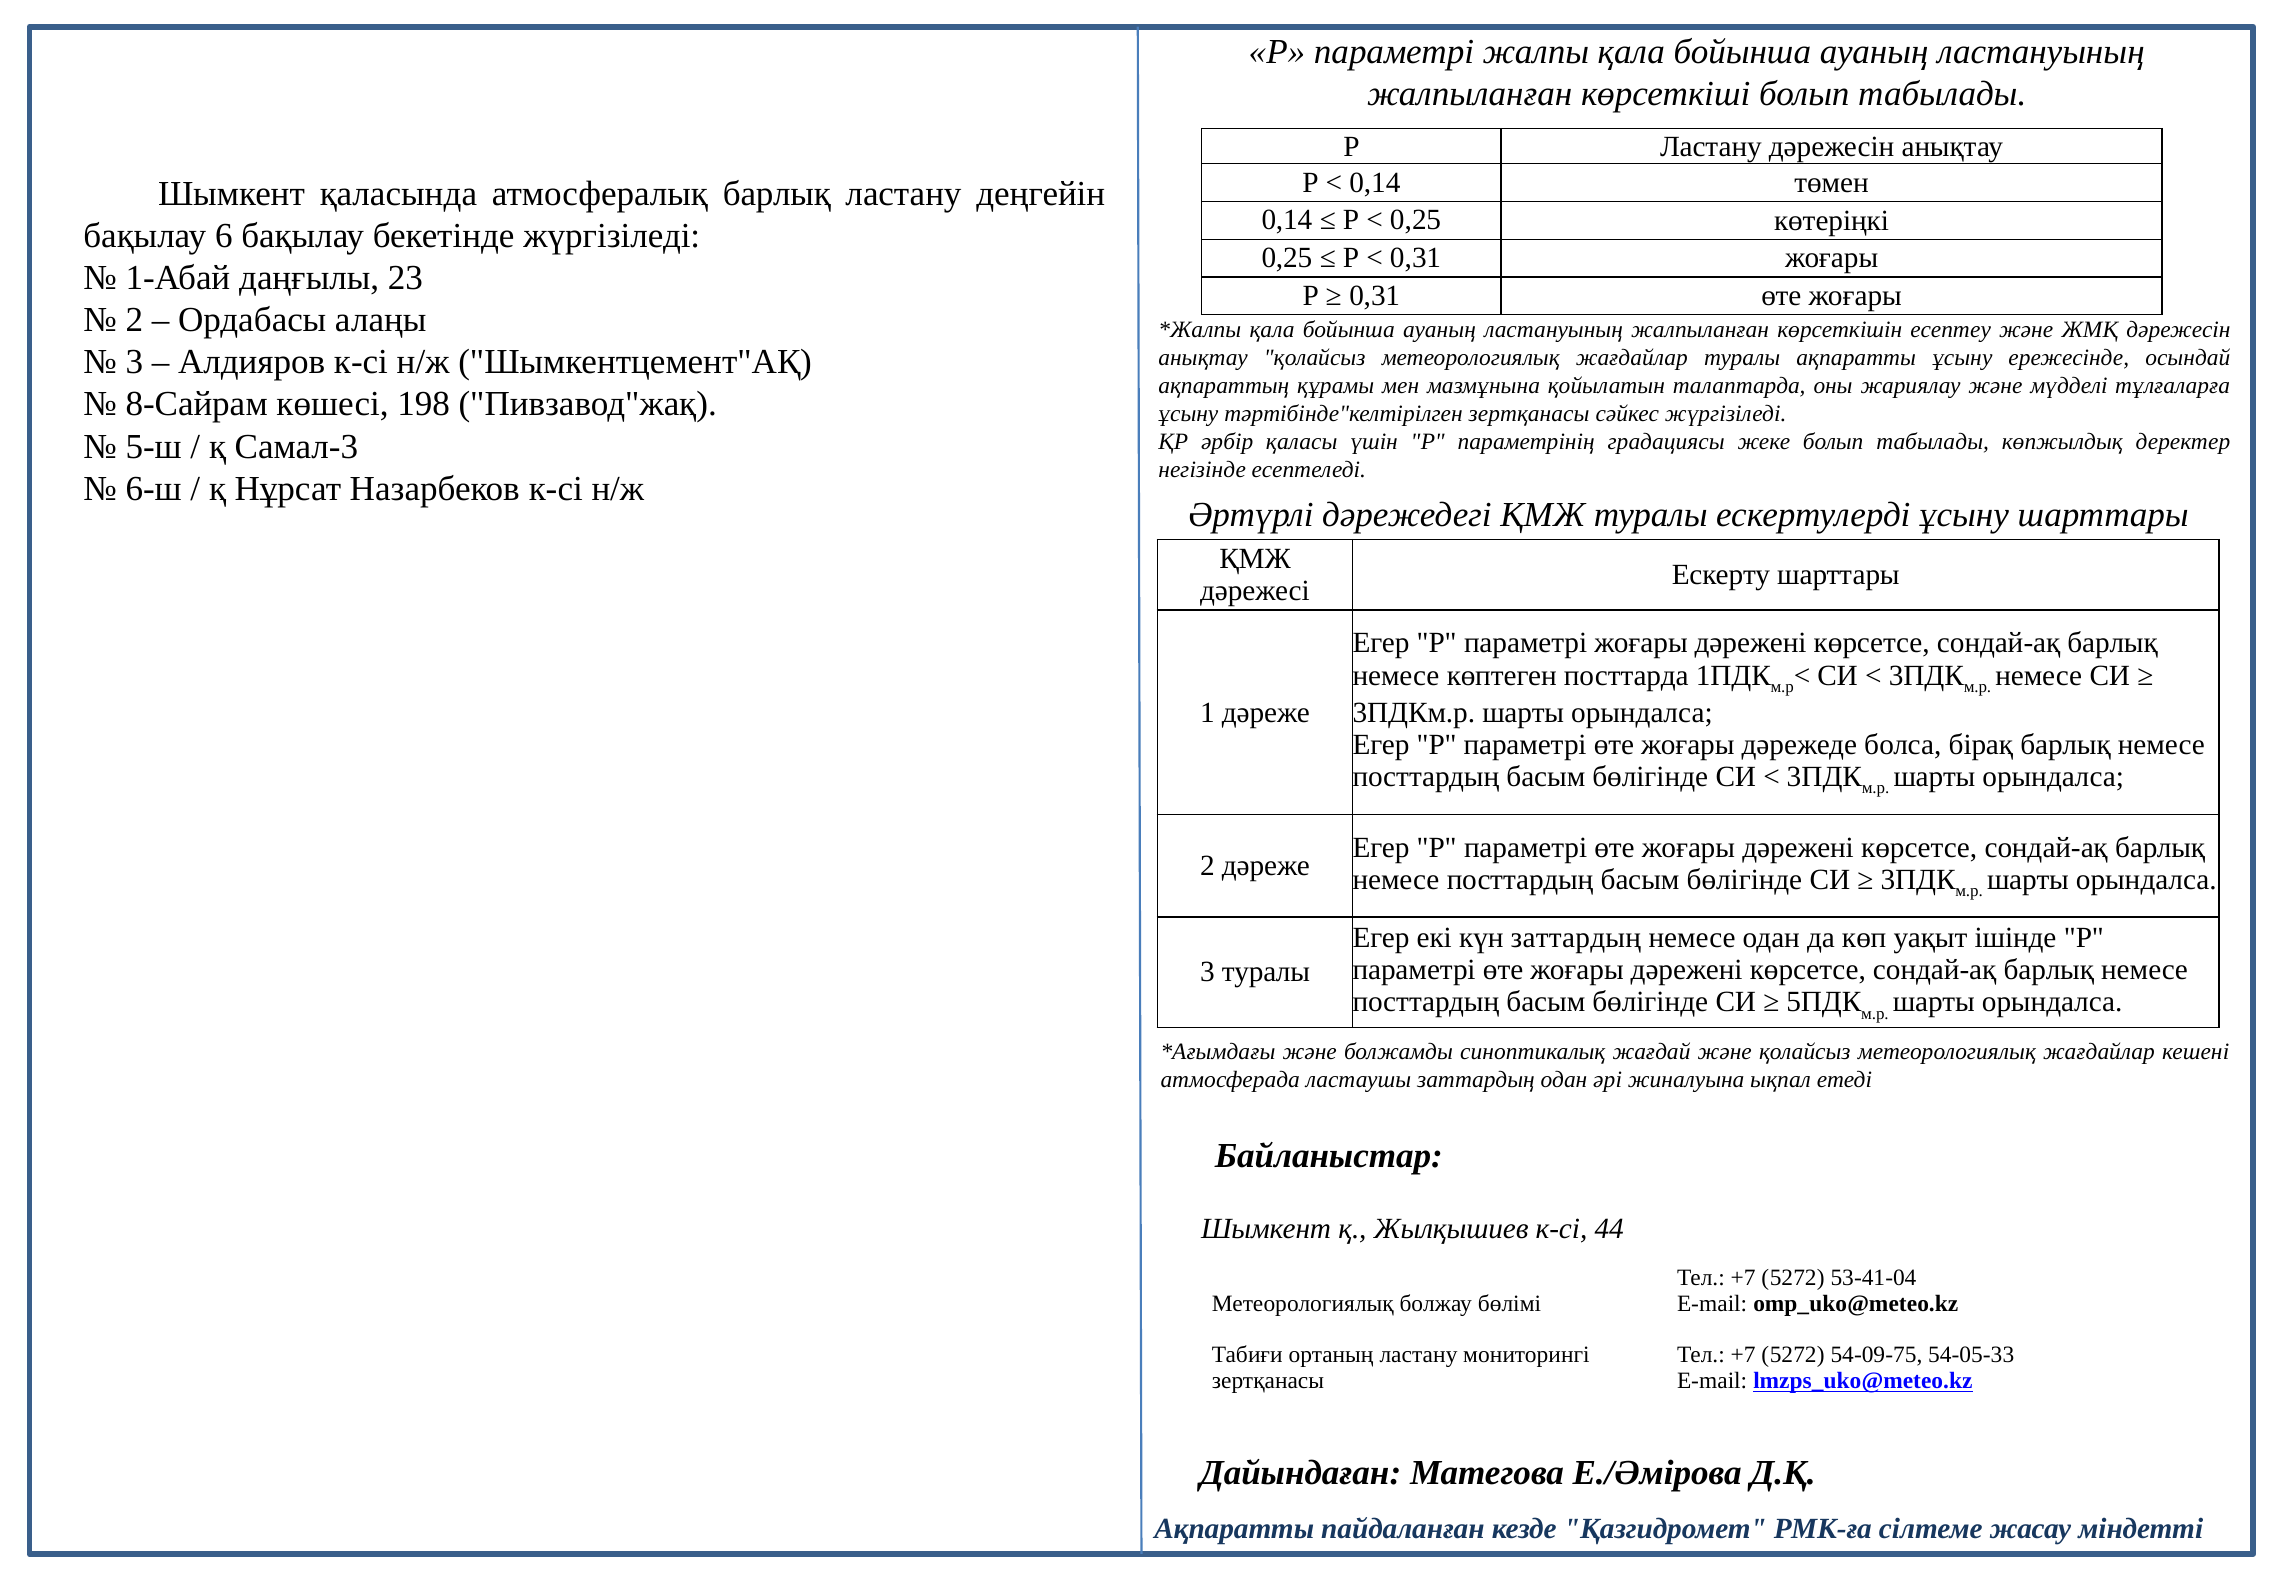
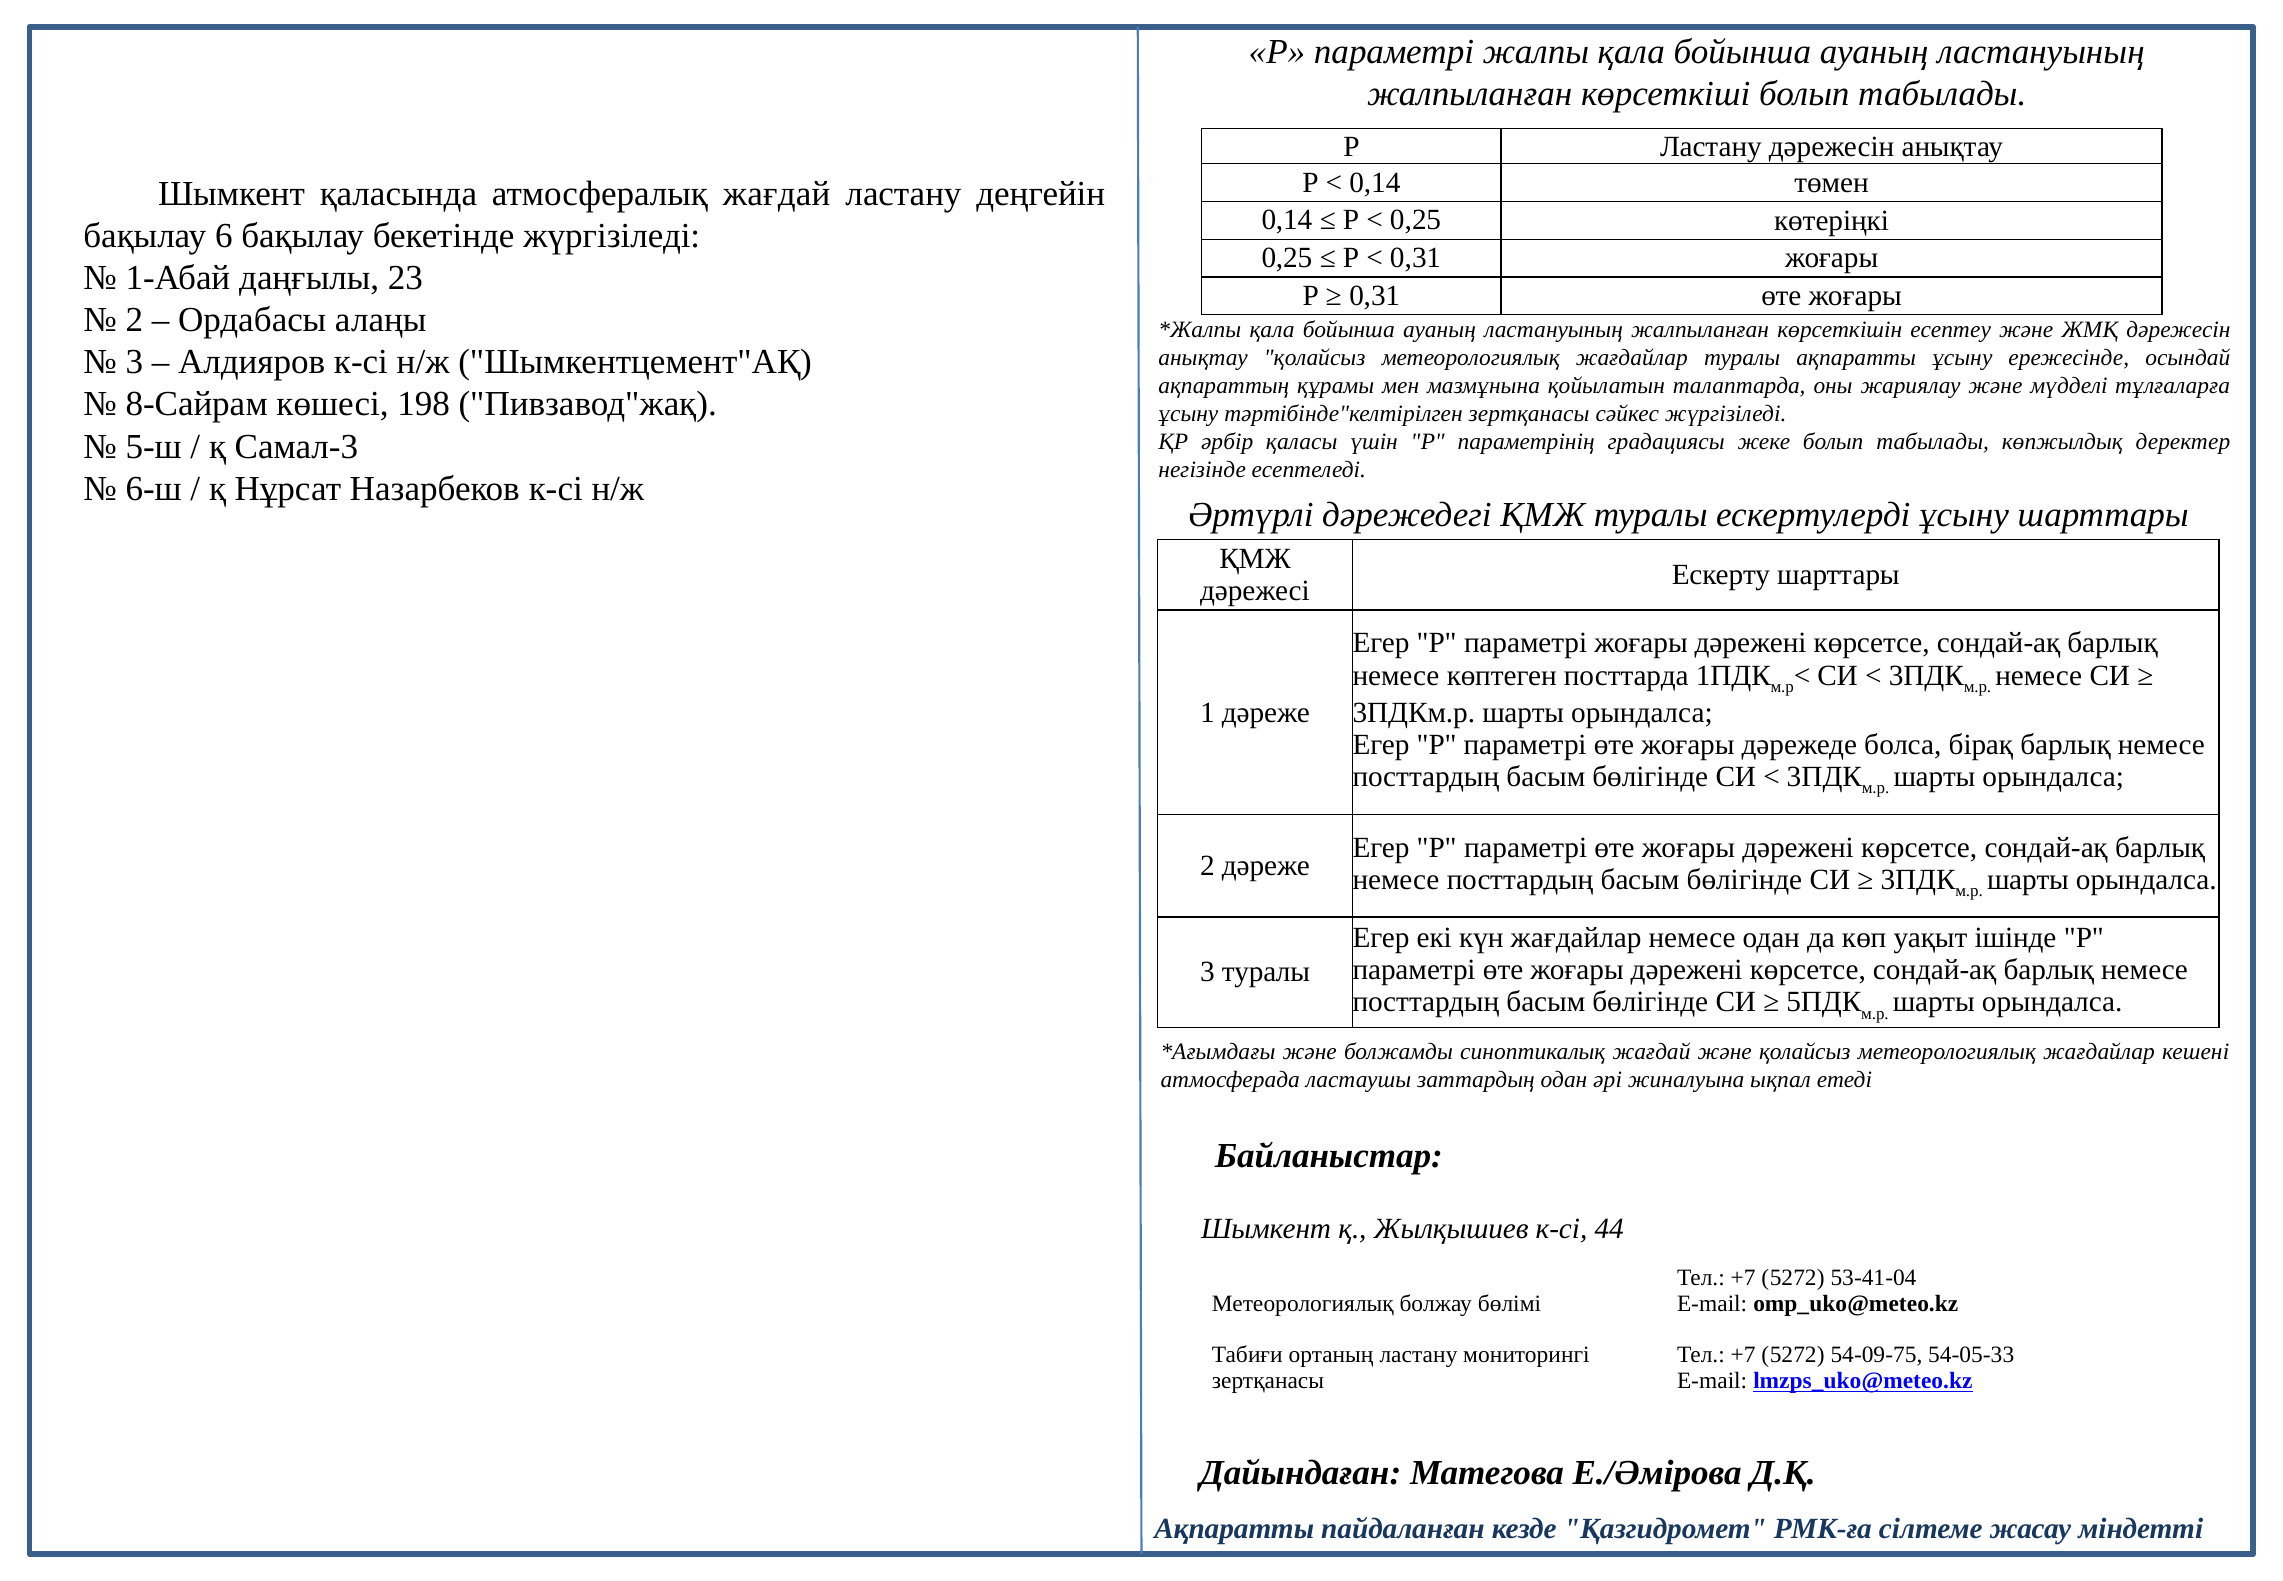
атмосфералық барлық: барлық -> жағдай (777, 193)
күн заттардың: заттардың -> жағдайлар (1576, 937)
